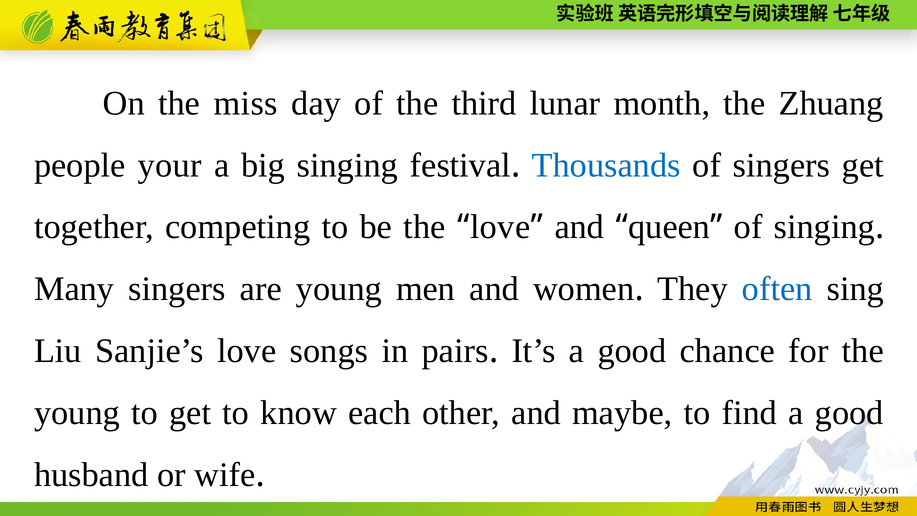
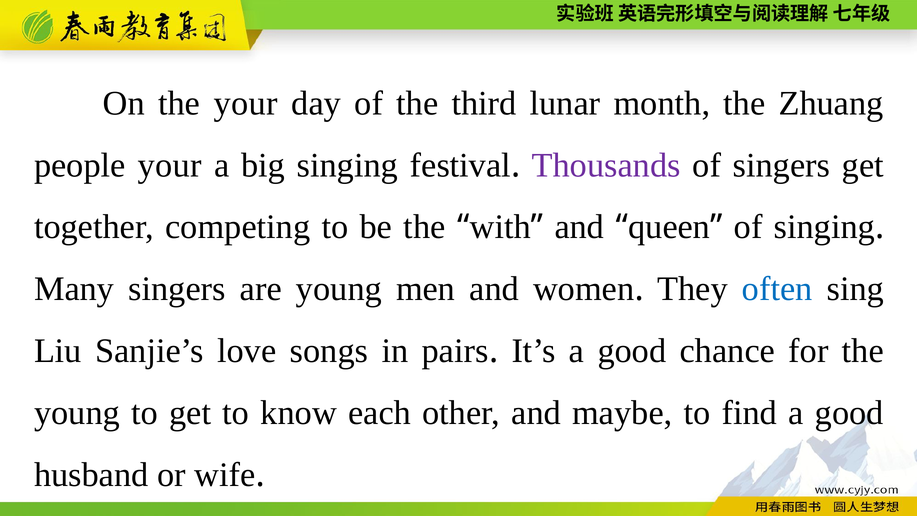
the miss: miss -> your (246, 103)
Thousands colour: blue -> purple (606, 165)
love: love -> with (500, 227)
